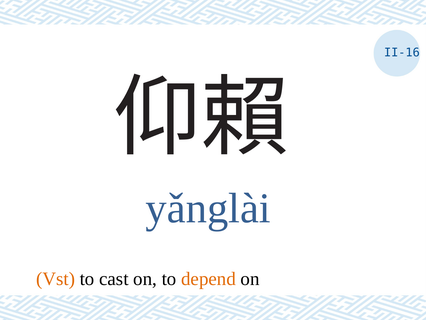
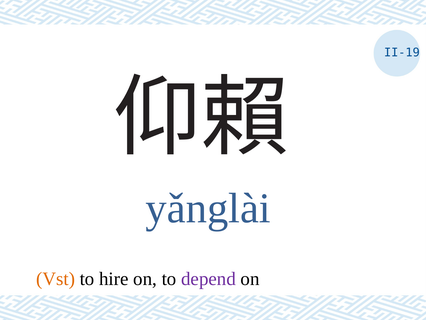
II-16: II-16 -> II-19 (402, 53)
cast: cast -> hire (114, 279)
depend colour: orange -> purple (209, 279)
